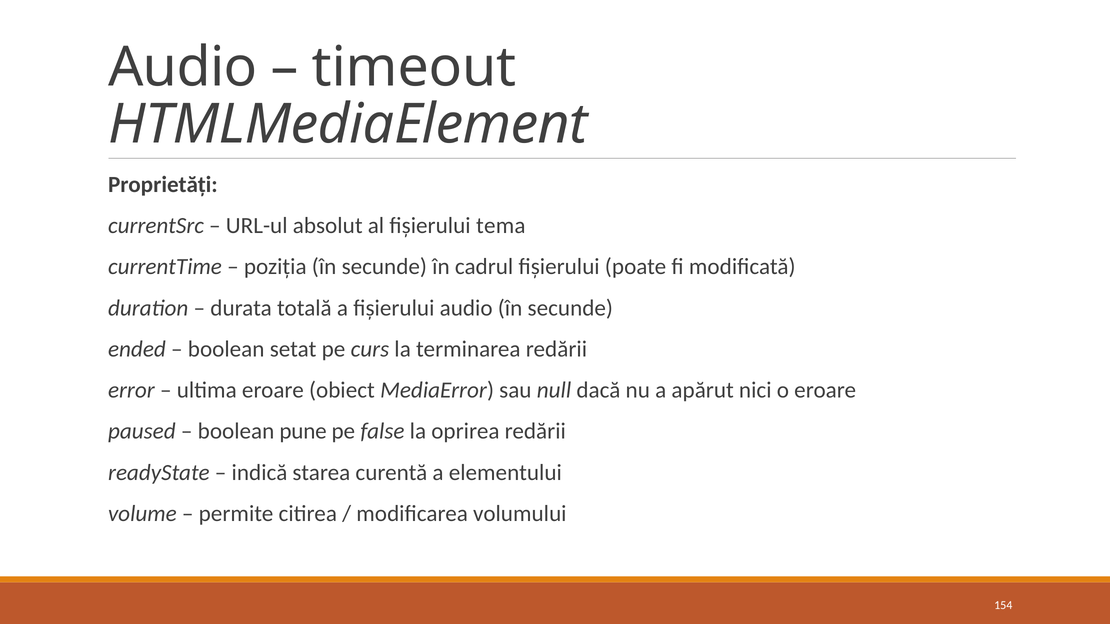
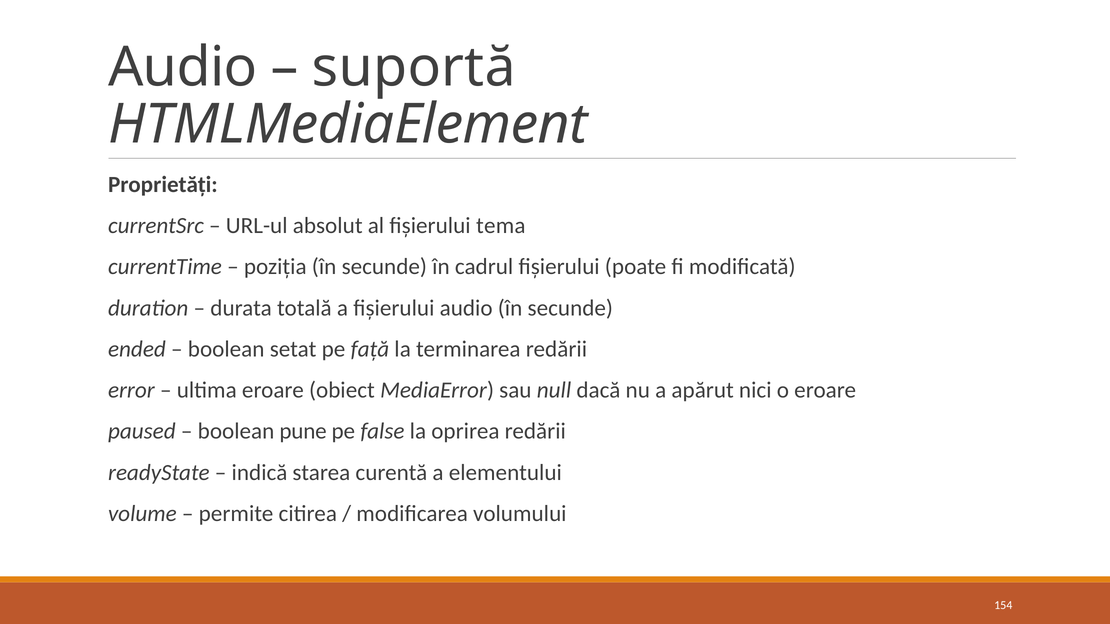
timeout: timeout -> suportă (414, 68)
curs: curs -> față (370, 349)
